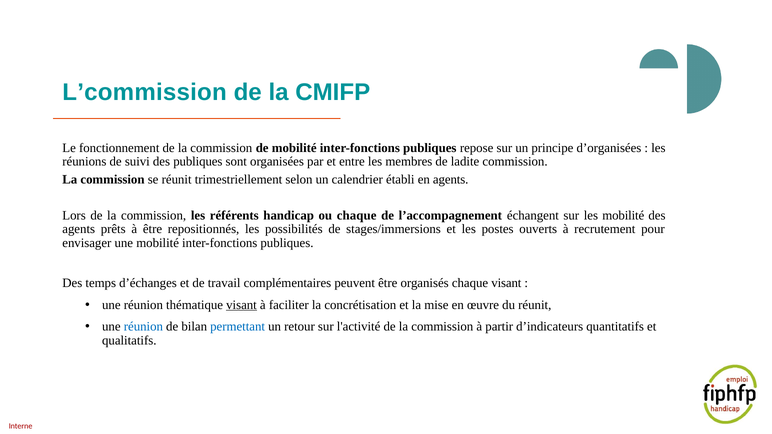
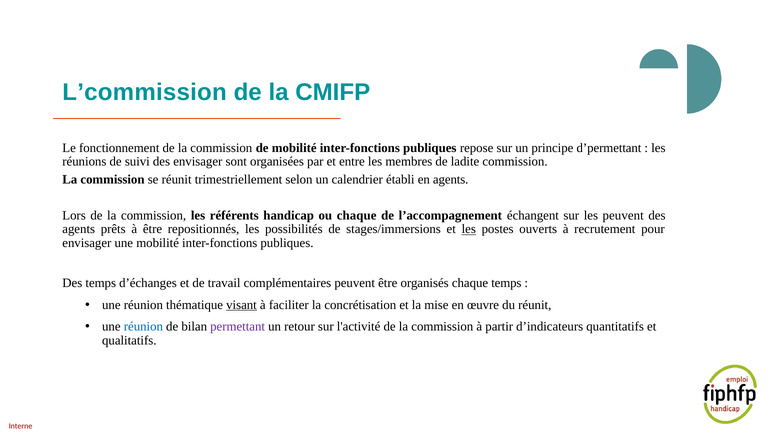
d’organisées: d’organisées -> d’permettant (609, 148)
des publiques: publiques -> envisager (198, 162)
les mobilité: mobilité -> peuvent (623, 215)
les underline: none -> present (469, 229)
chaque visant: visant -> temps (506, 283)
permettant colour: blue -> purple (238, 327)
